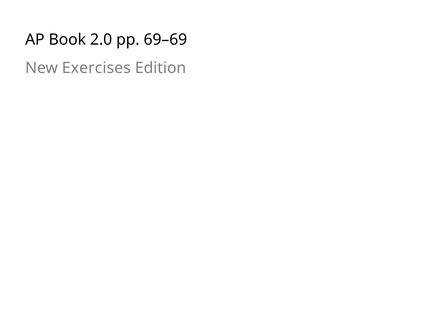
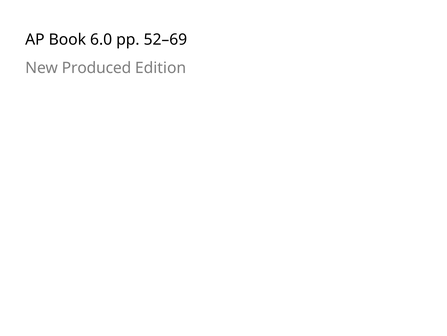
2.0: 2.0 -> 6.0 (101, 40)
69–69: 69–69 -> 52–69 (165, 40)
Exercises: Exercises -> Produced (97, 68)
